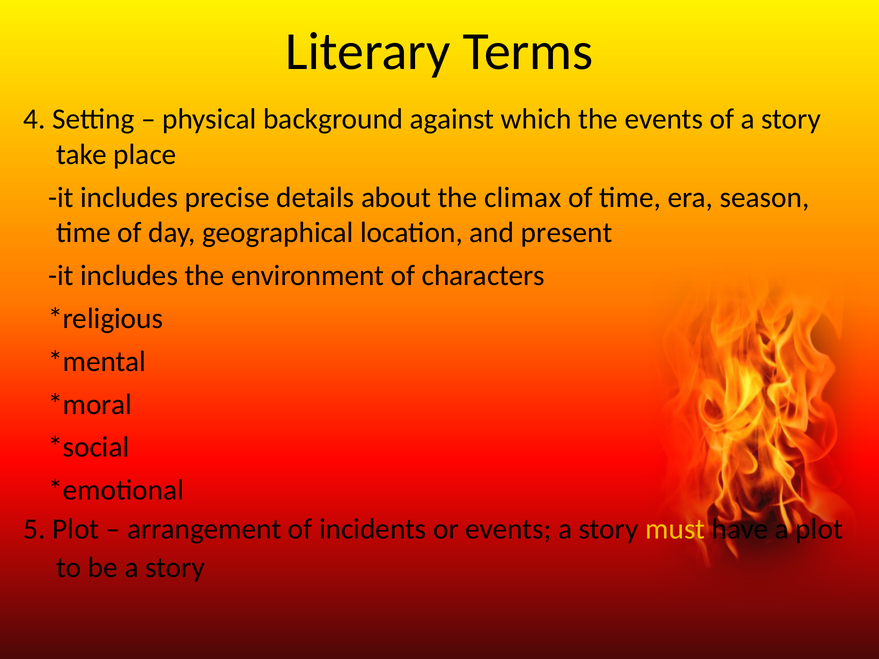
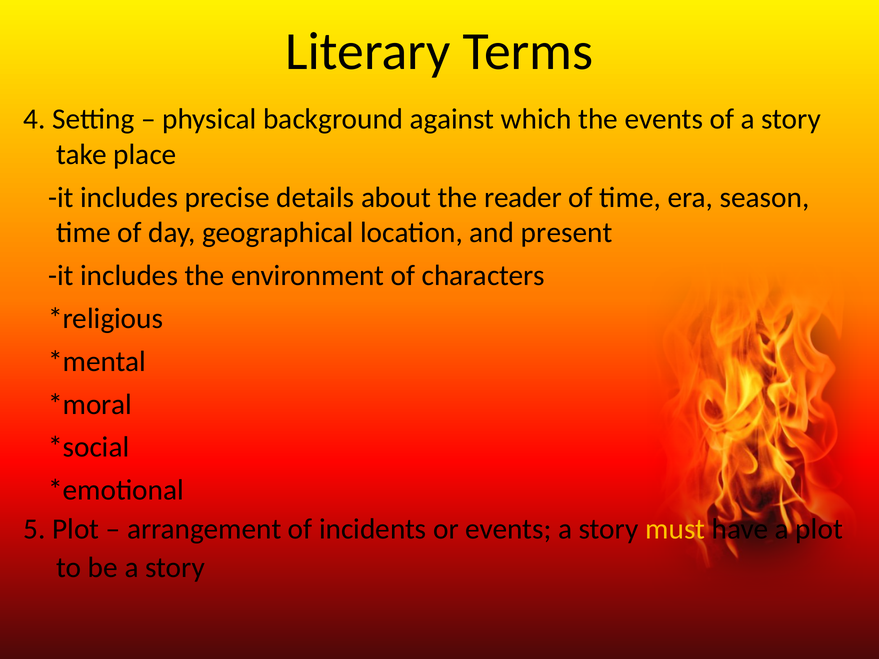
climax: climax -> reader (523, 197)
